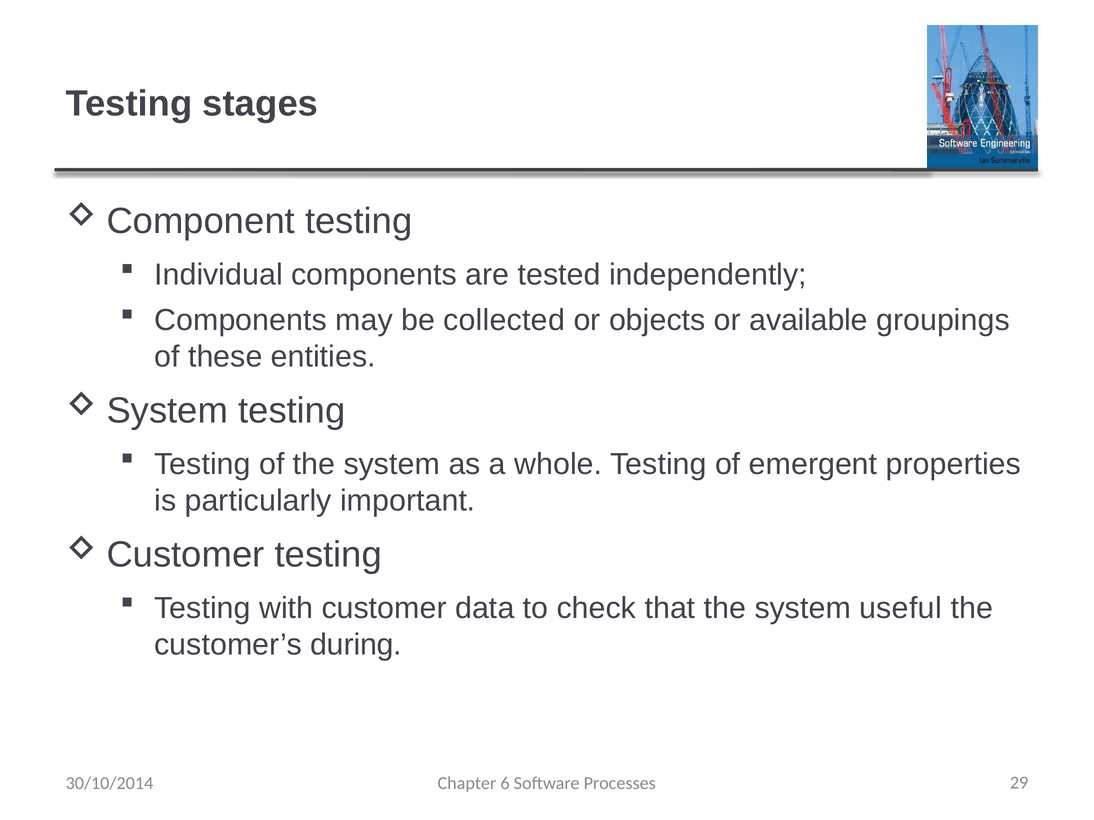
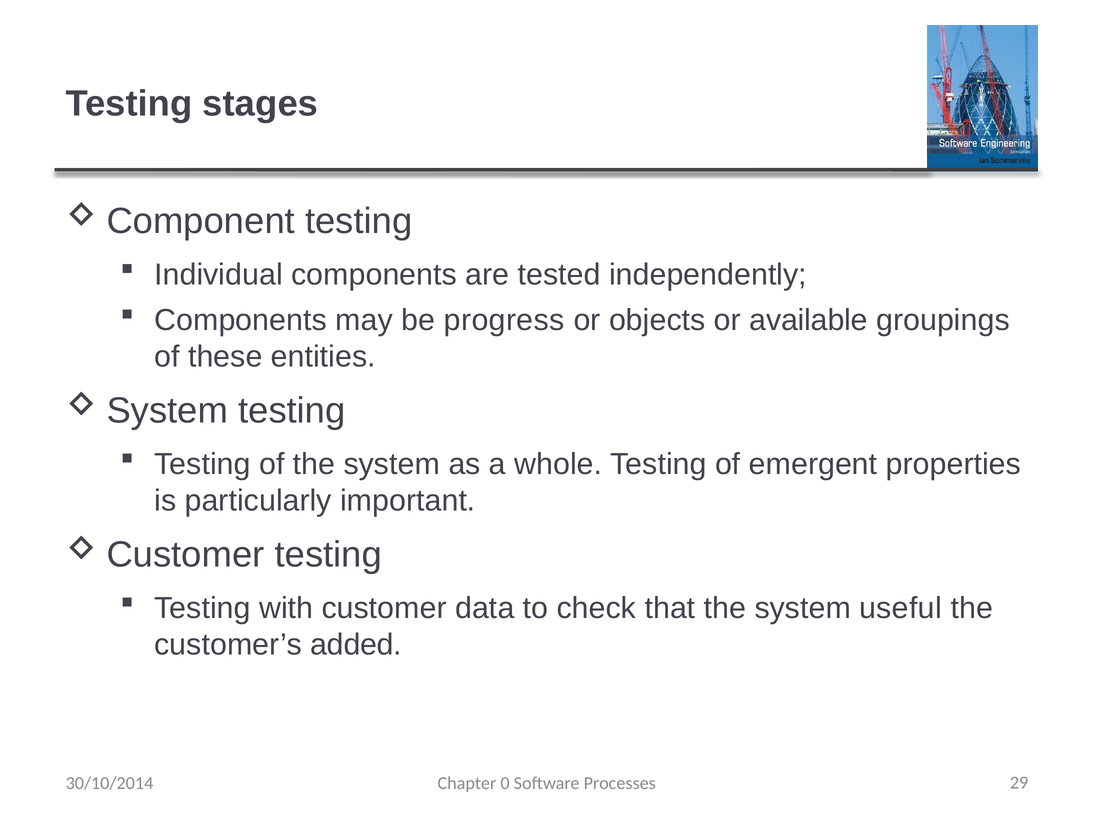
collected: collected -> progress (504, 320)
during: during -> added (356, 645)
6: 6 -> 0 (505, 784)
